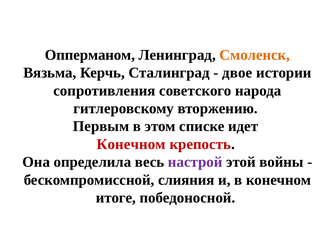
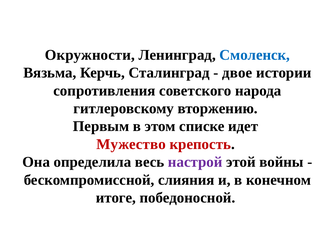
Опперманом: Опперманом -> Окружности (90, 55)
Смоленск colour: orange -> blue (255, 55)
Конечном: Конечном -> Мужество (131, 144)
